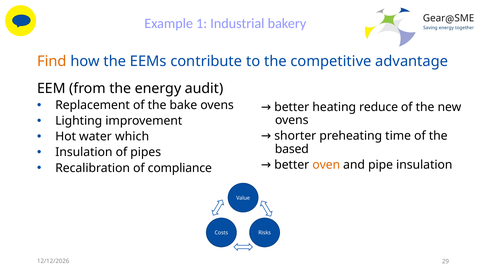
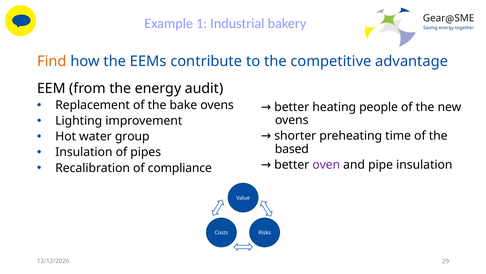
reduce: reduce -> people (379, 107)
which: which -> group (132, 136)
oven colour: orange -> purple (326, 164)
